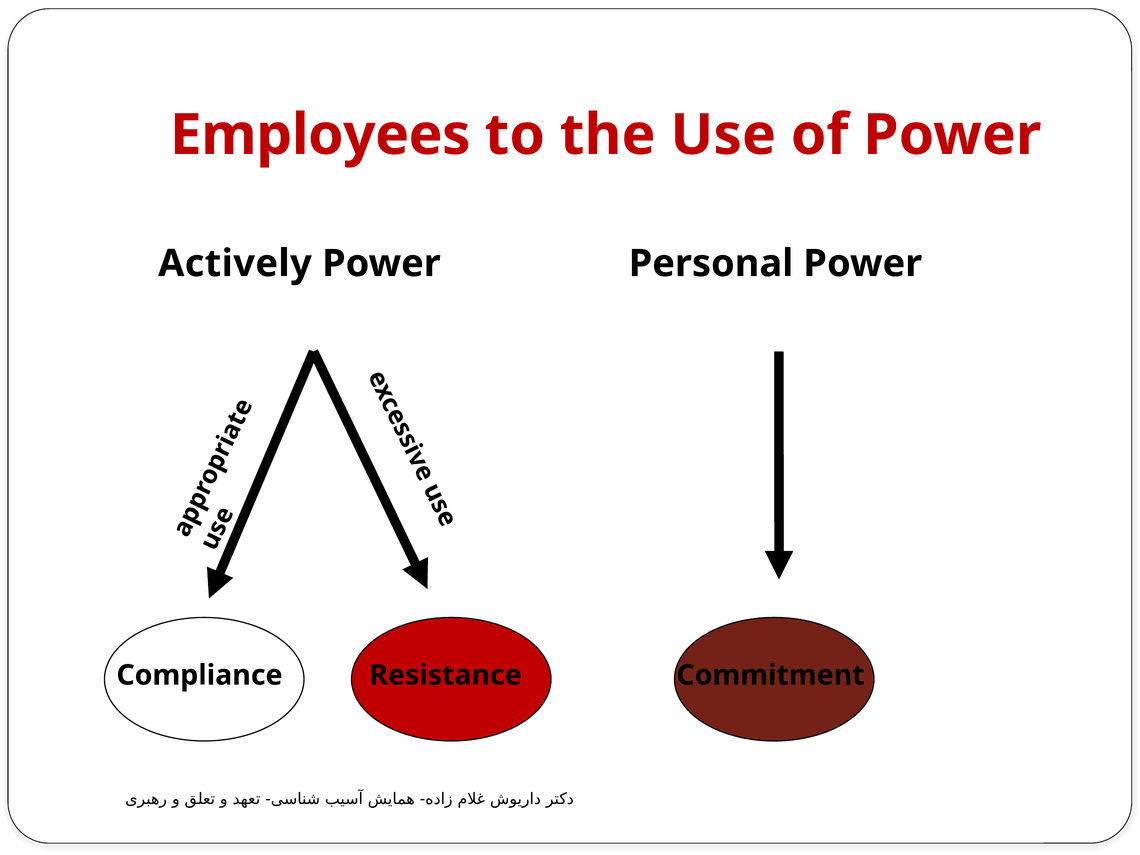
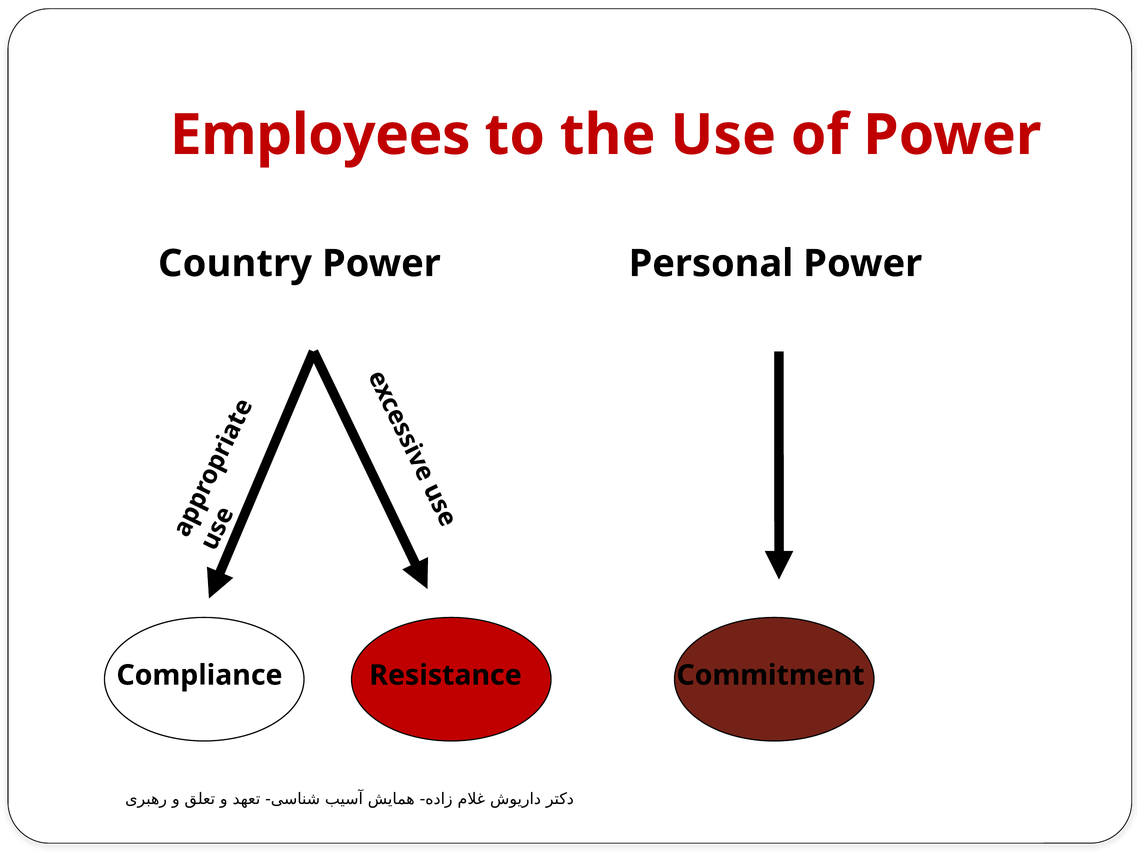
Actively: Actively -> Country (235, 264)
